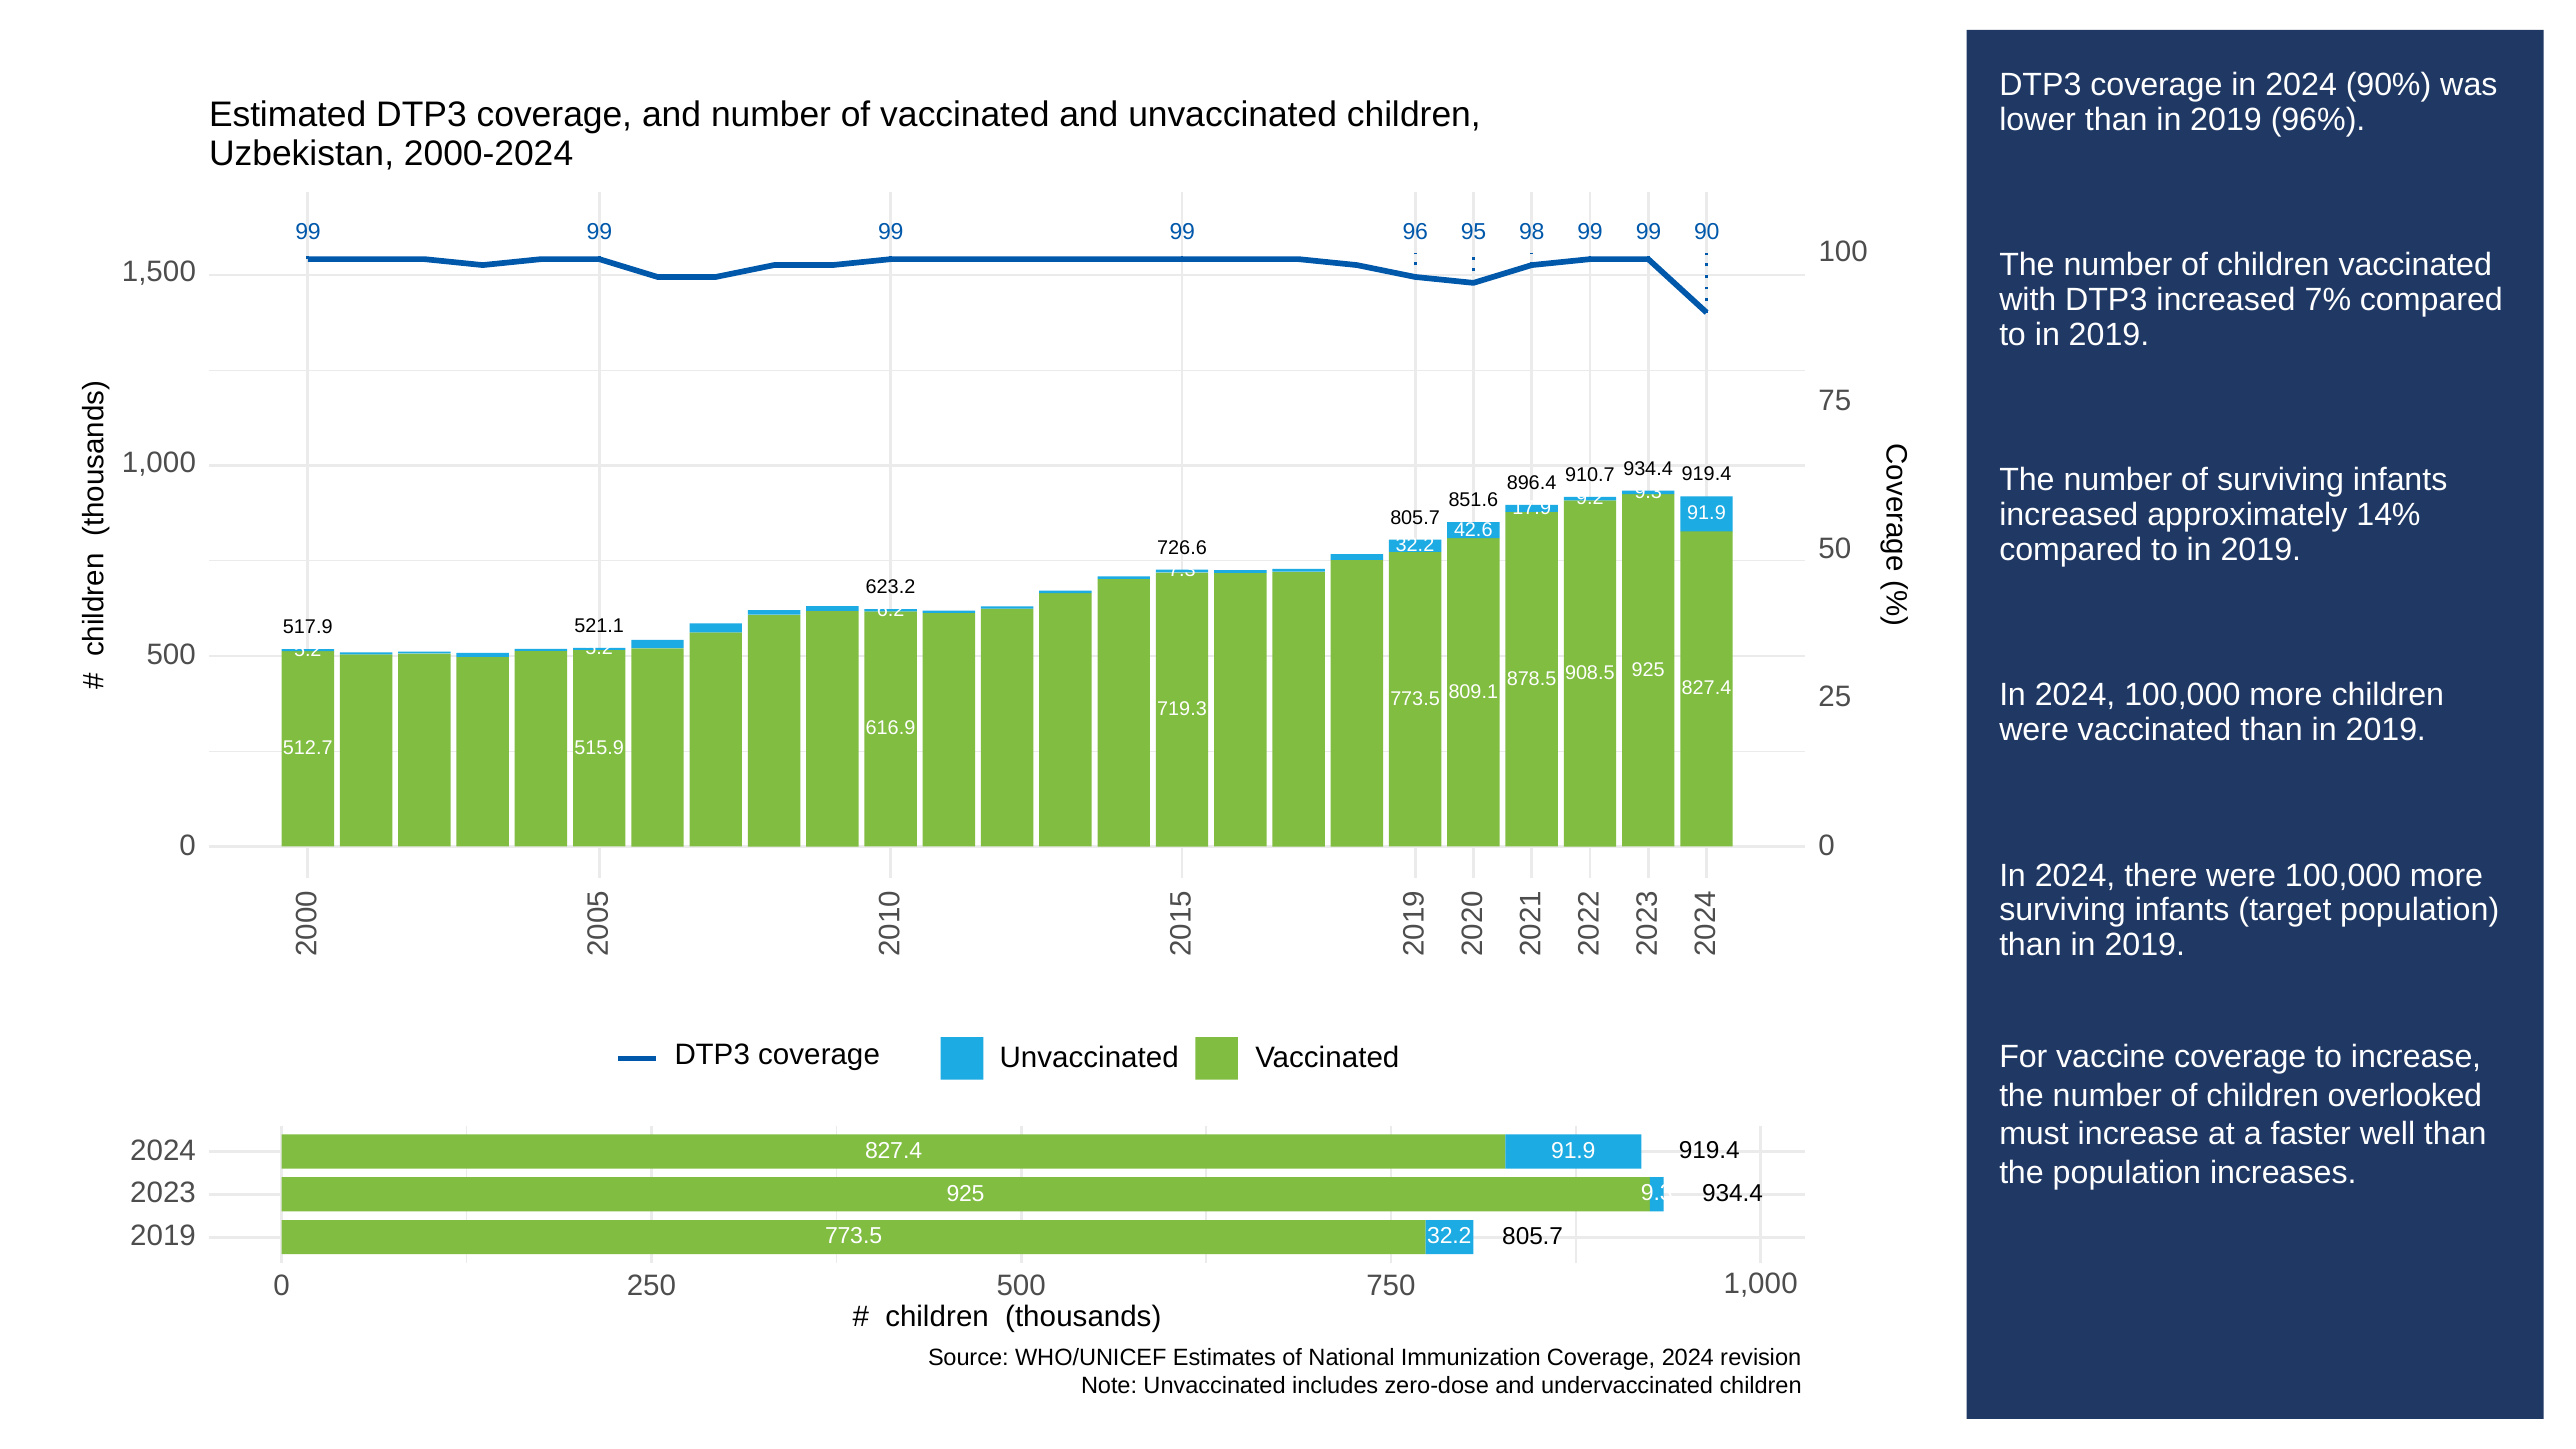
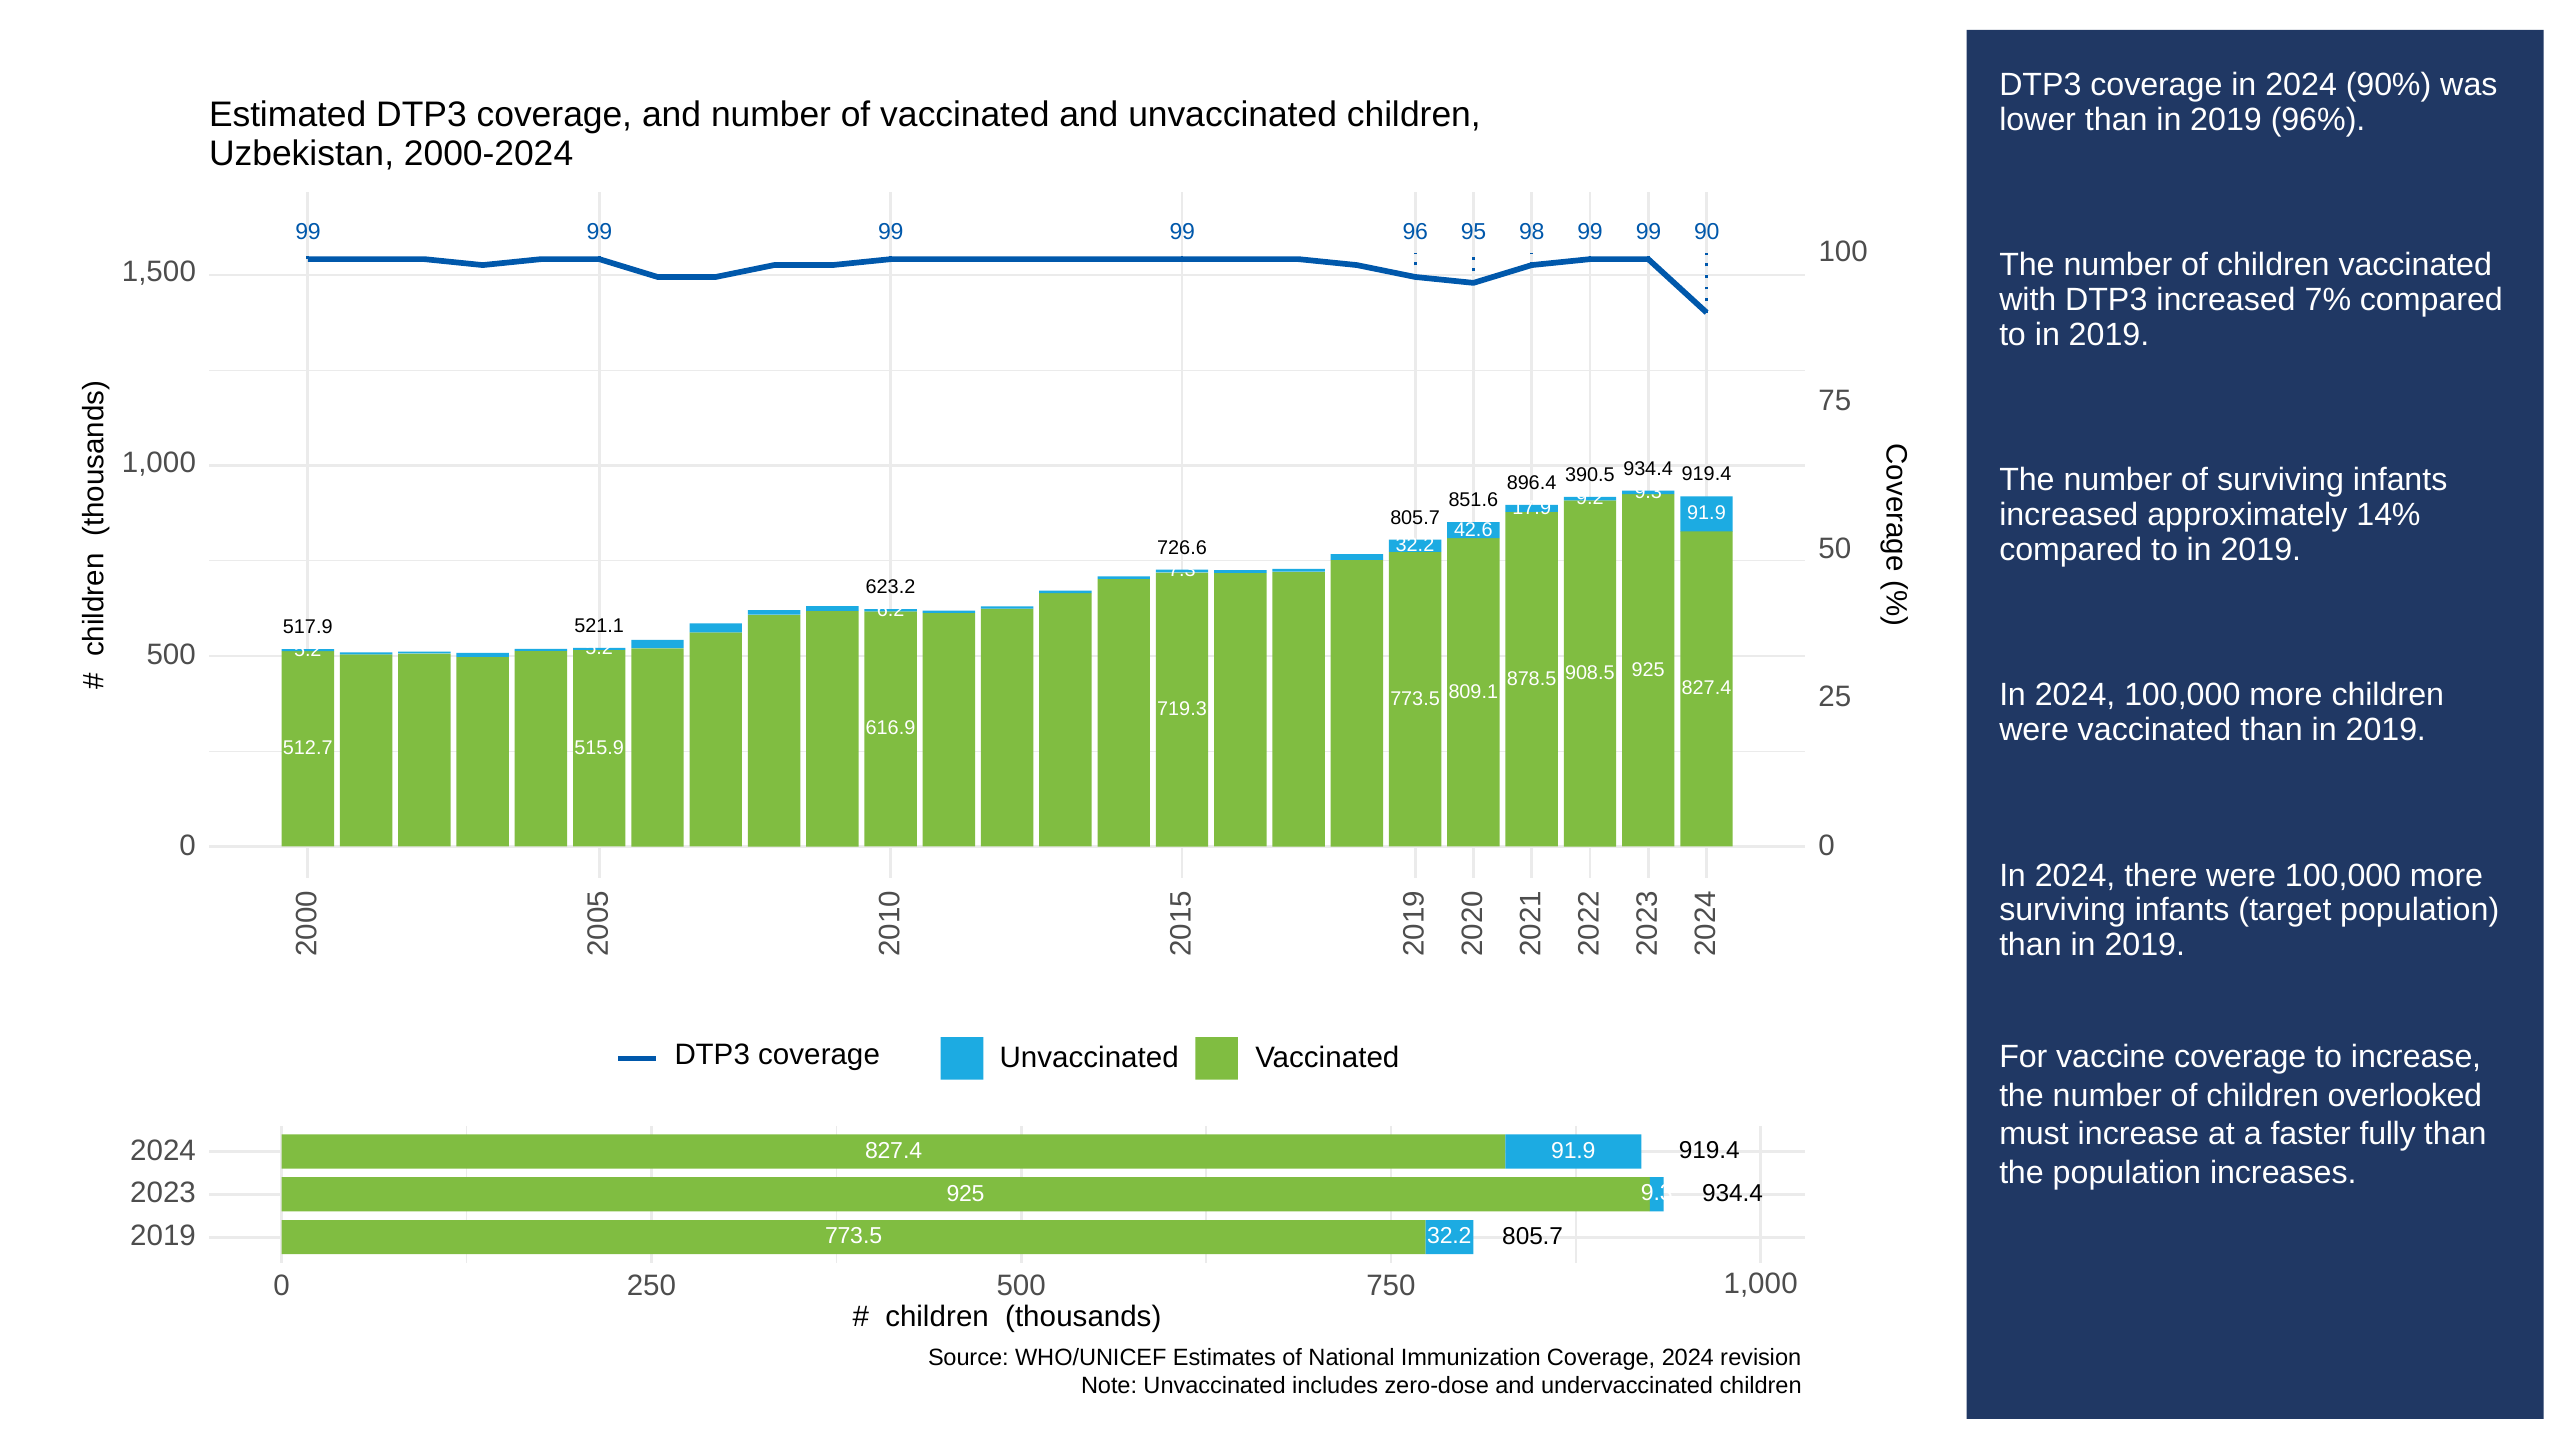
910.7: 910.7 -> 390.5 (1590, 475)
well: well -> fully (2388, 1134)
